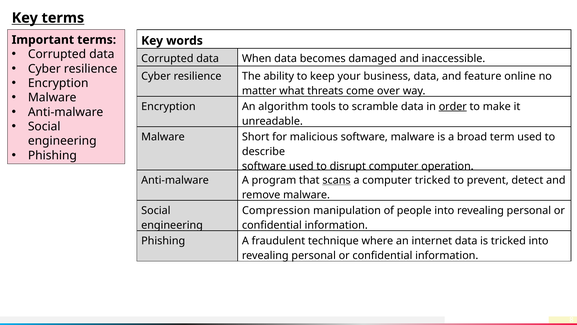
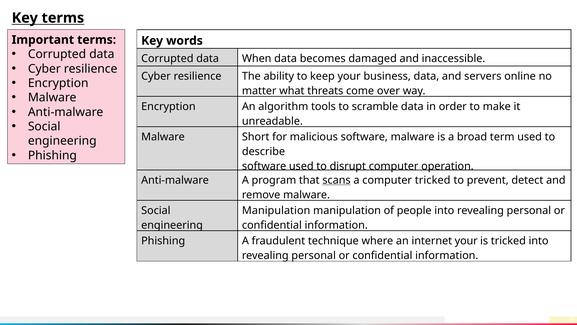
feature: feature -> servers (483, 76)
order underline: present -> none (453, 106)
Compression: Compression -> Manipulation (276, 210)
internet data: data -> your (466, 241)
